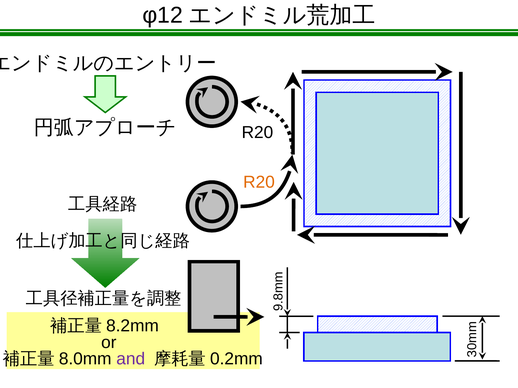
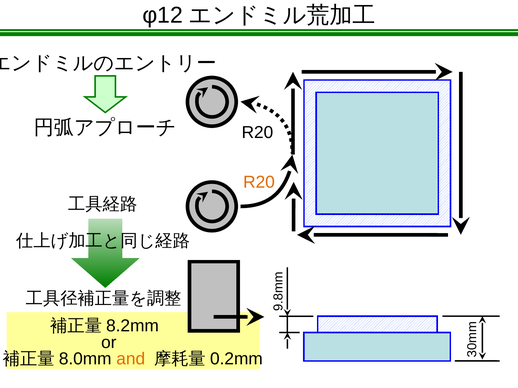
and colour: purple -> orange (131, 359)
